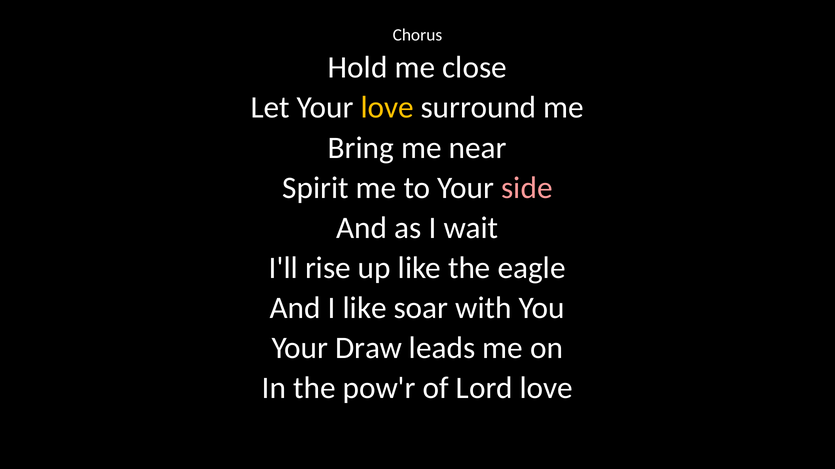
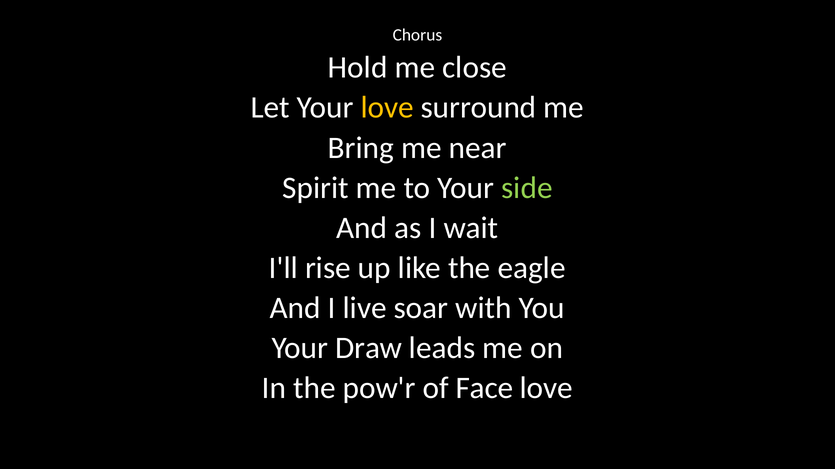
side colour: pink -> light green (527, 188)
I like: like -> live (365, 308)
Lord: Lord -> Face (485, 388)
